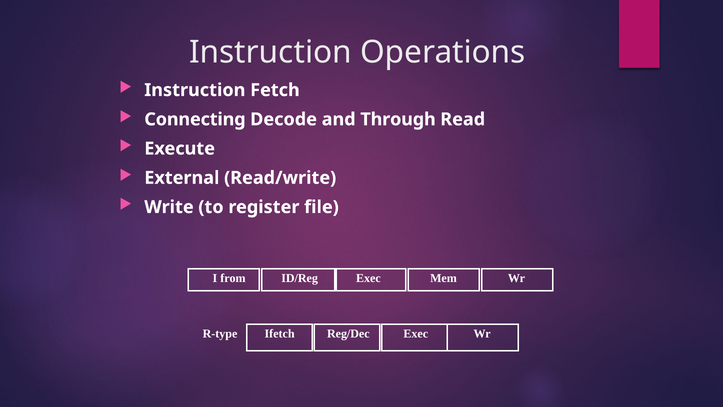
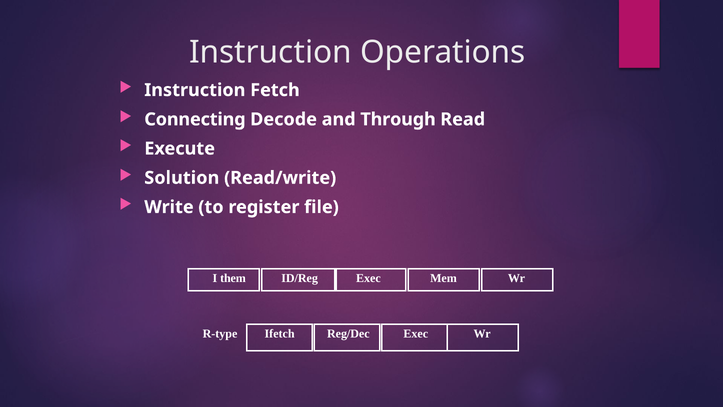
External: External -> Solution (182, 178)
from: from -> them (233, 278)
